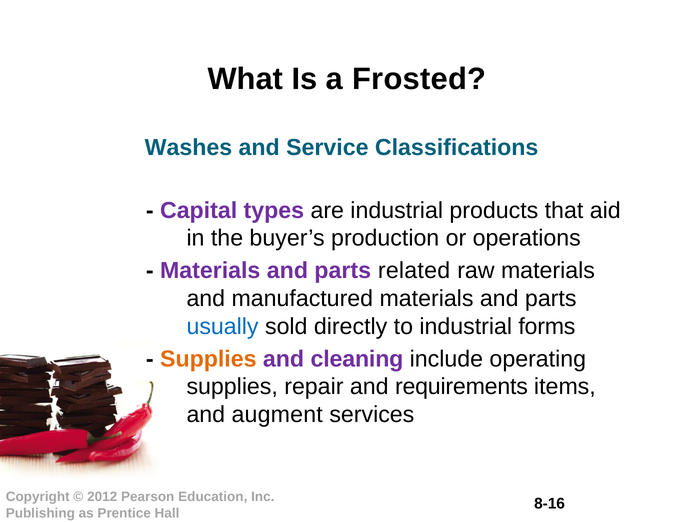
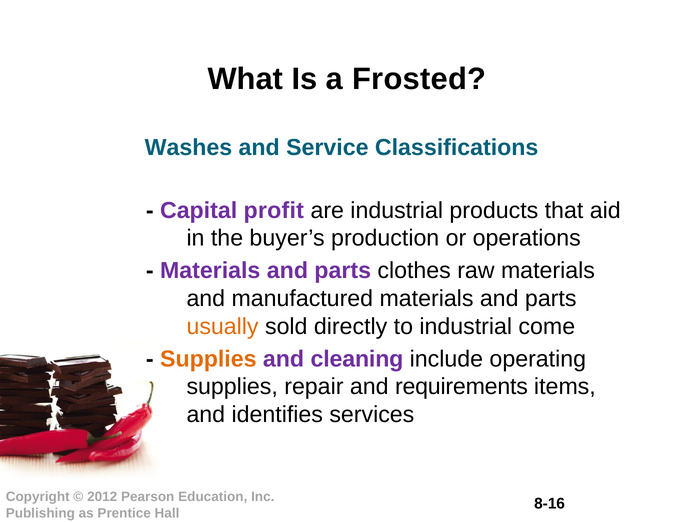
types: types -> profit (274, 210)
related: related -> clothes (414, 270)
usually colour: blue -> orange (223, 326)
forms: forms -> come (547, 326)
augment: augment -> identifies (277, 414)
